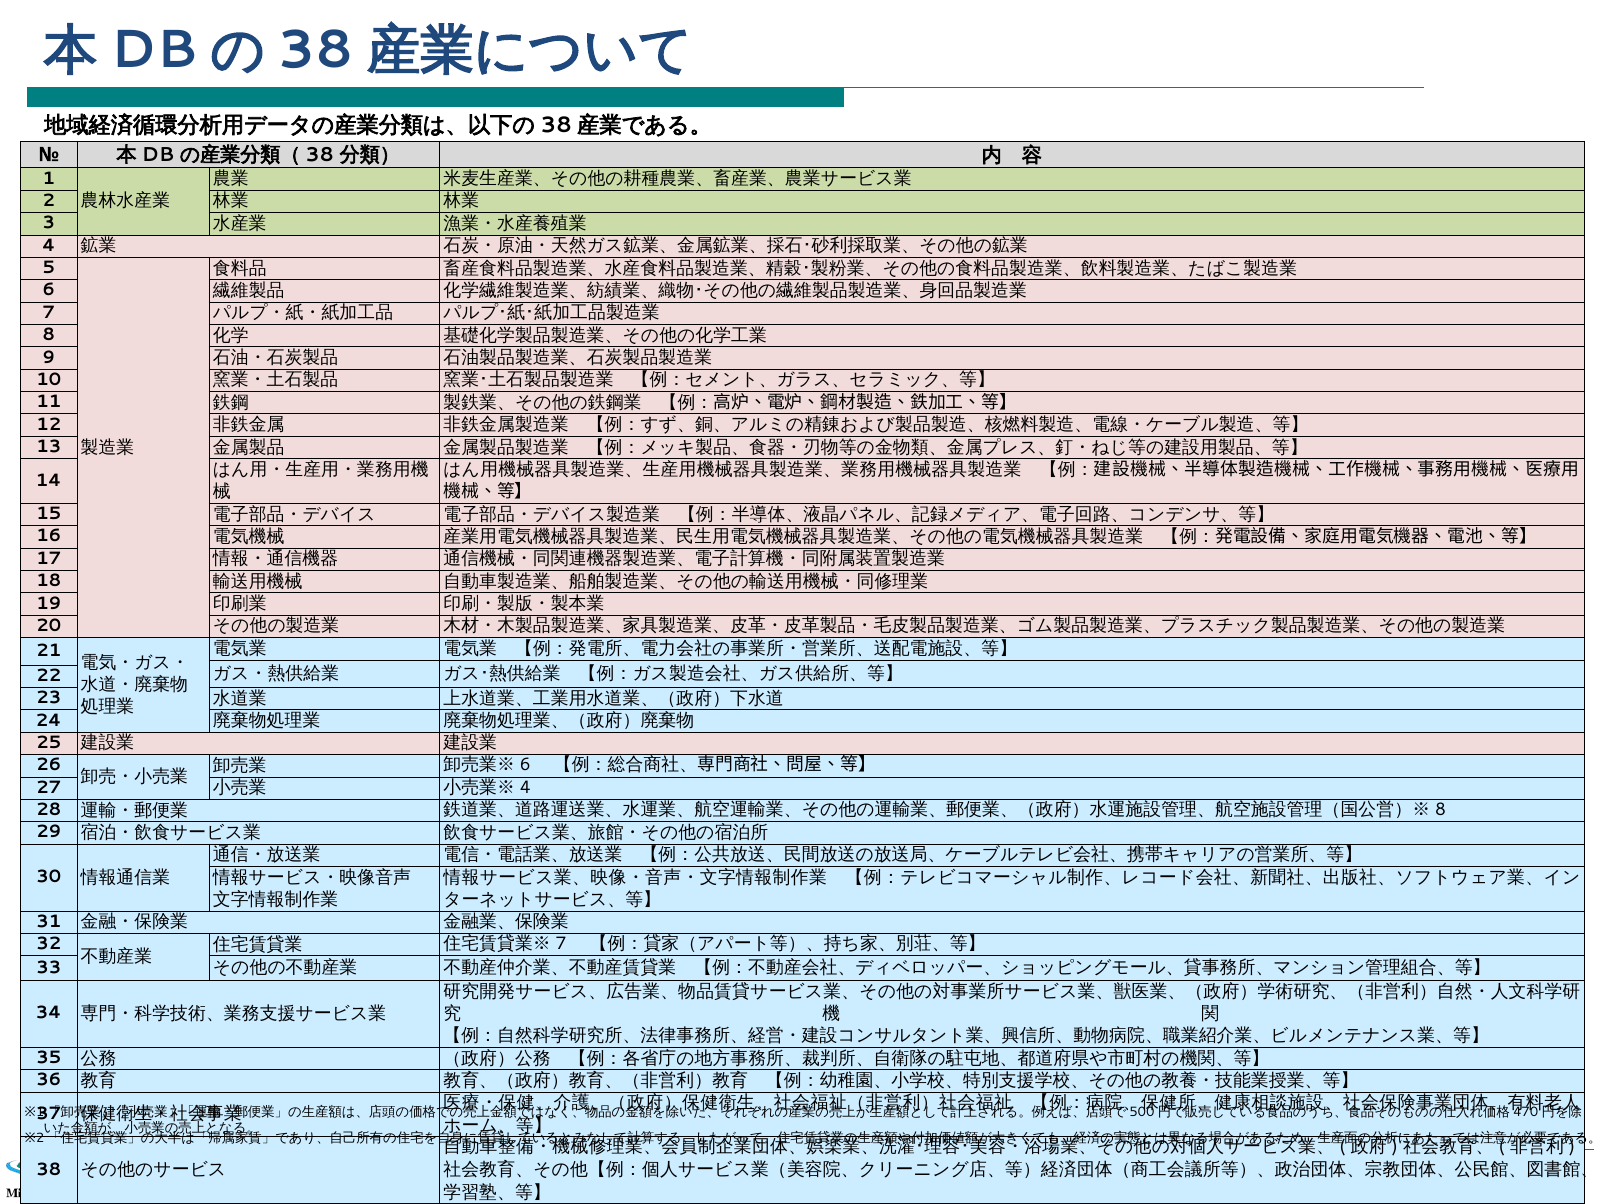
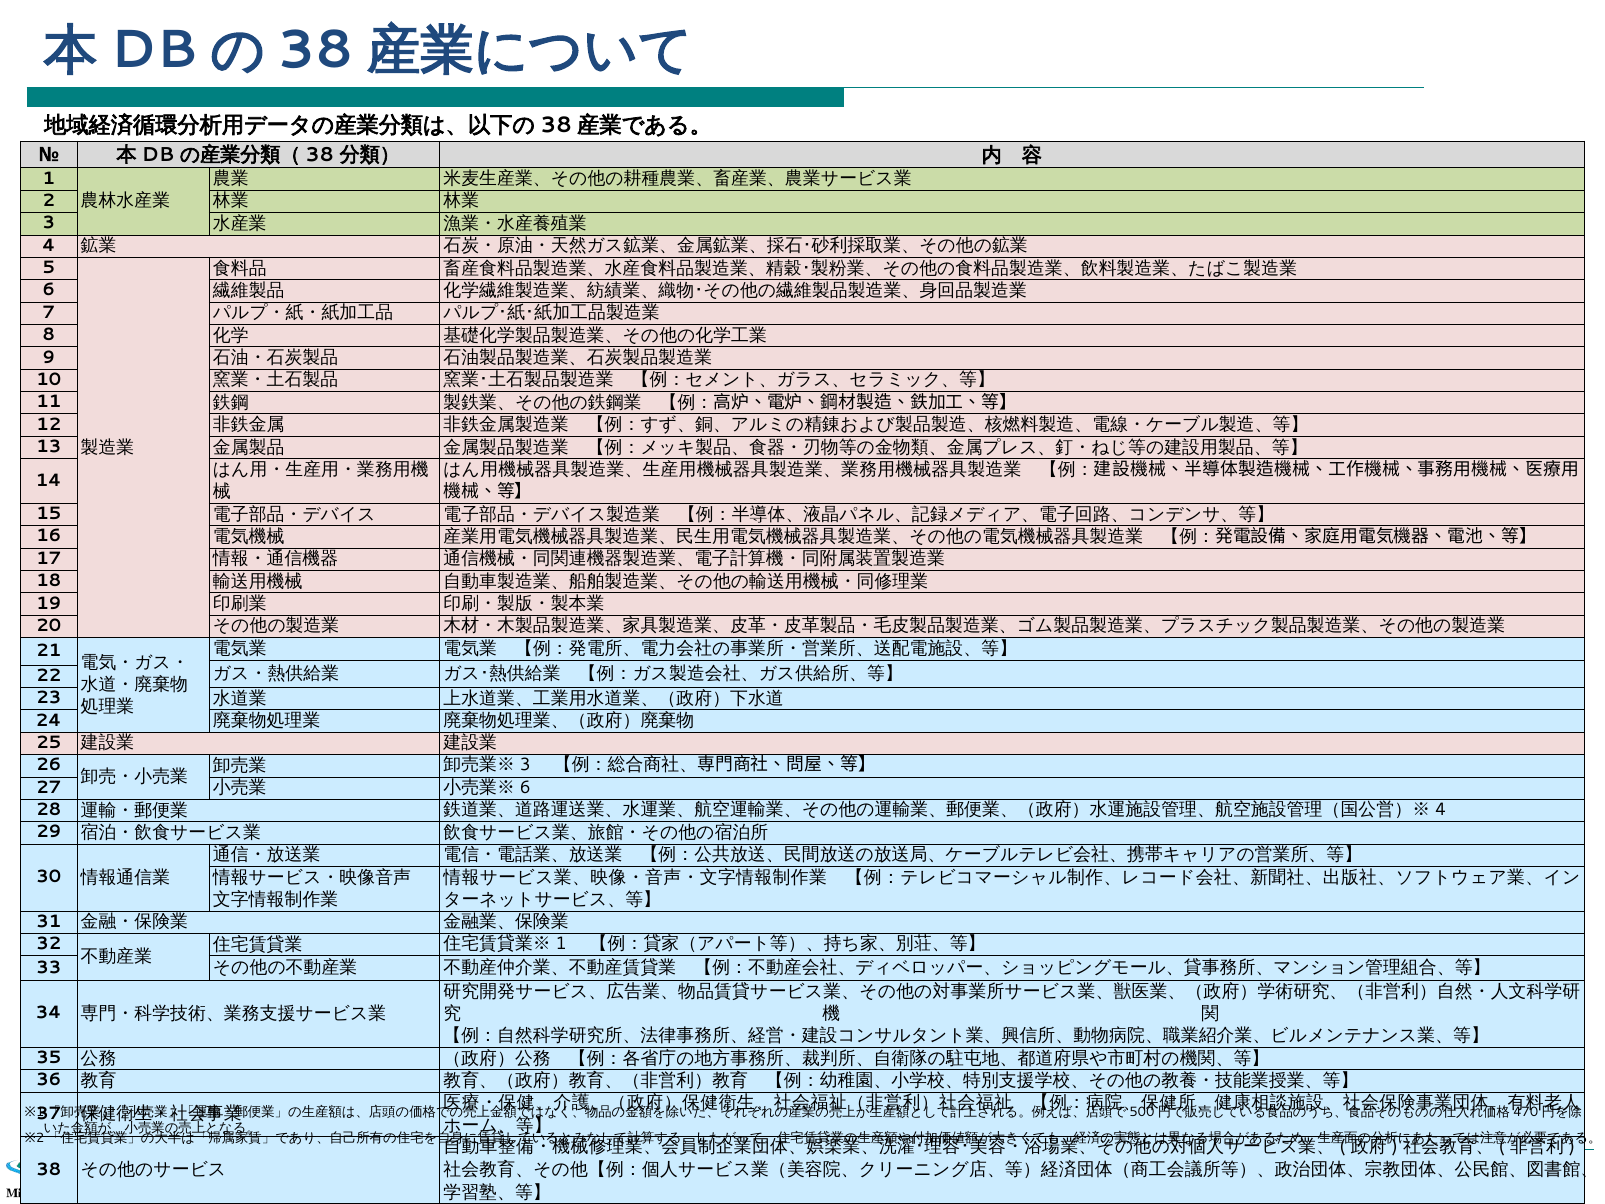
6: 6 -> 3 (525, 765)
4: 4 -> 6 (525, 787)
8: 8 -> 4 (1440, 810)
7: 7 -> 1 (561, 944)
